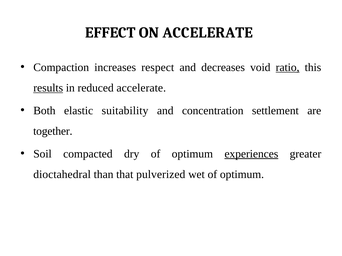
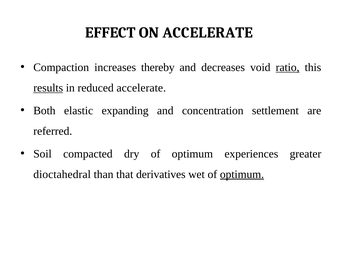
respect: respect -> thereby (158, 67)
suitability: suitability -> expanding (125, 111)
together: together -> referred (53, 131)
experiences underline: present -> none (251, 154)
pulverized: pulverized -> derivatives (161, 175)
optimum underline: none -> present (242, 175)
